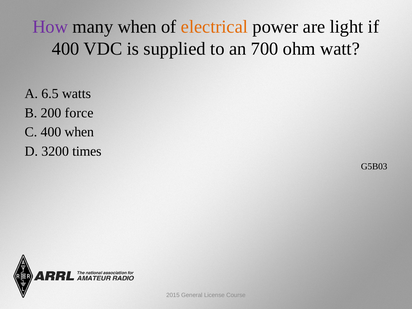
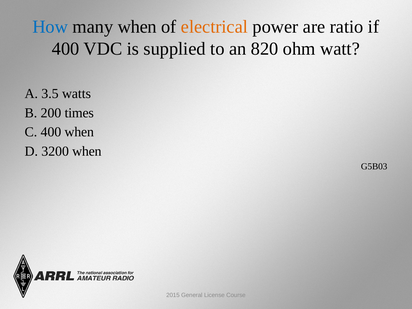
How colour: purple -> blue (50, 27)
light: light -> ratio (347, 27)
700: 700 -> 820 (265, 49)
6.5: 6.5 -> 3.5 (50, 94)
force: force -> times (79, 113)
3200 times: times -> when (87, 151)
